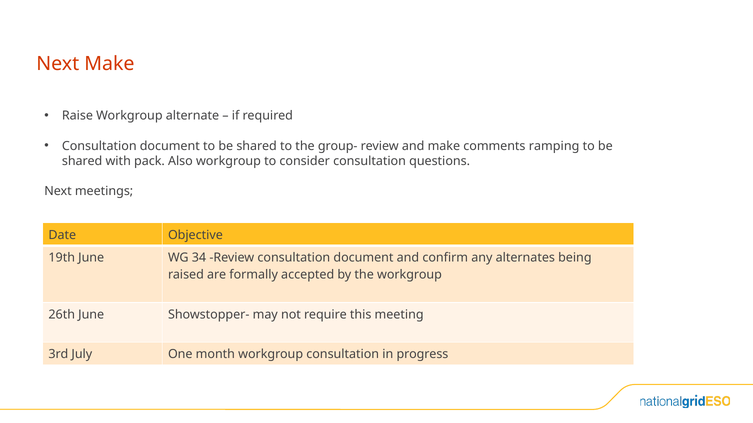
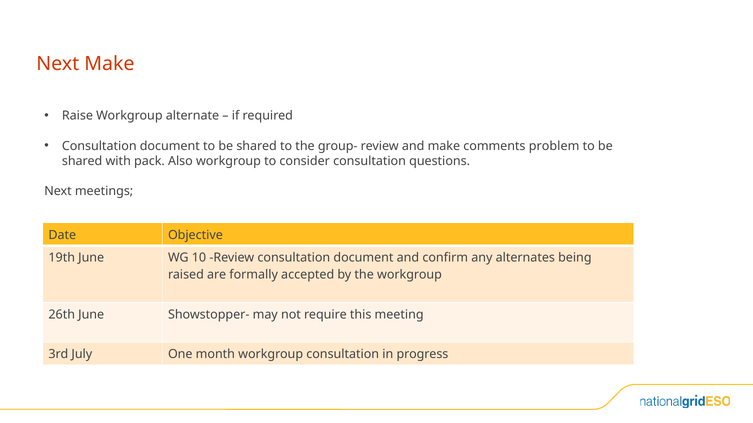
ramping: ramping -> problem (554, 146)
34: 34 -> 10 (199, 258)
